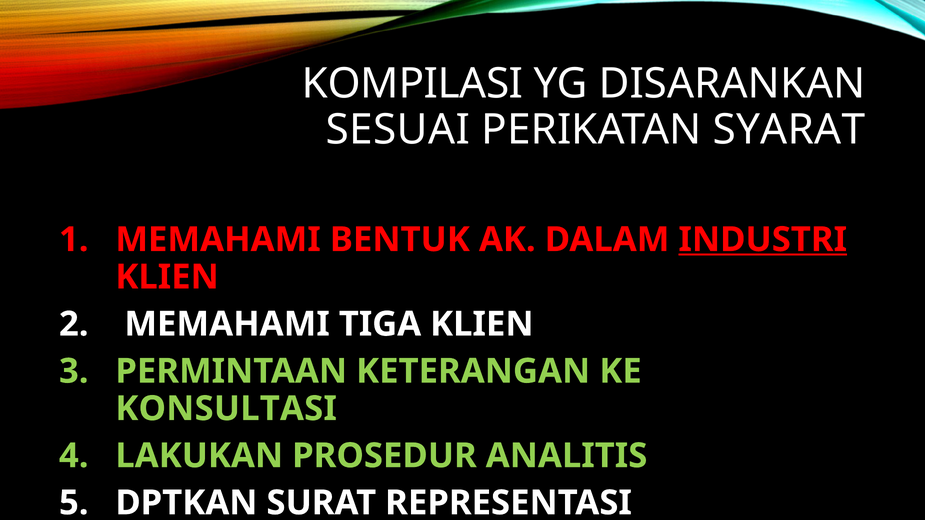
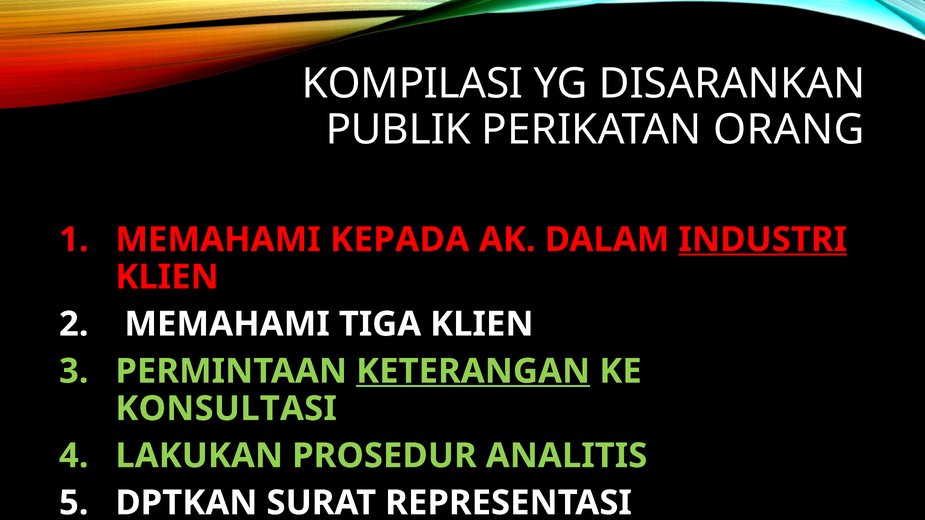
SESUAI: SESUAI -> PUBLIK (398, 130)
SYARAT: SYARAT -> ORANG (789, 130)
BENTUK: BENTUK -> KEPADA (400, 240)
KETERANGAN underline: none -> present (473, 371)
